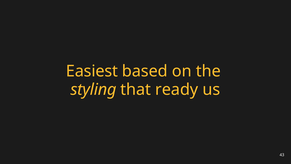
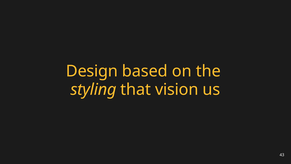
Easiest: Easiest -> Design (92, 71)
ready: ready -> vision (177, 89)
